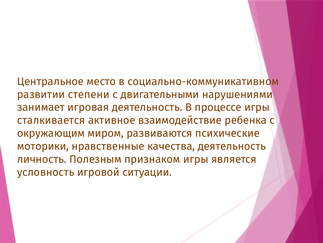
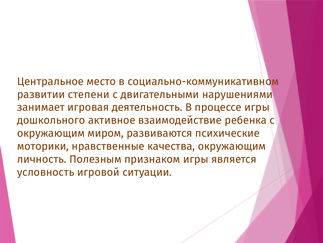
сталкивается: сталкивается -> дошкольного (51, 120)
качества деятельность: деятельность -> окружающим (232, 146)
